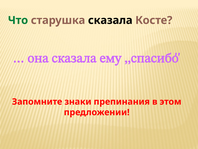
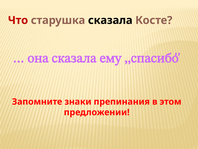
Что colour: green -> red (18, 20)
